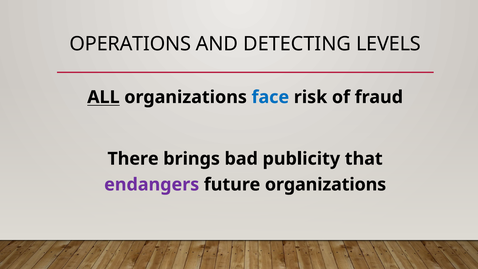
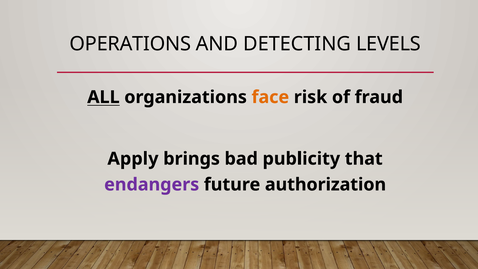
face colour: blue -> orange (270, 97)
There: There -> Apply (133, 159)
future organizations: organizations -> authorization (326, 184)
